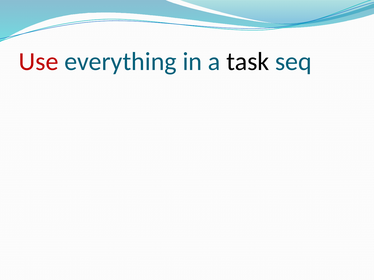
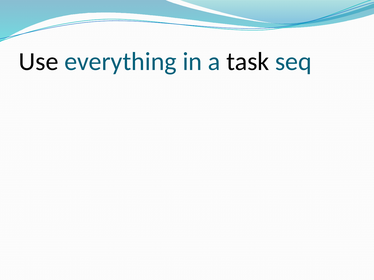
Use colour: red -> black (39, 62)
